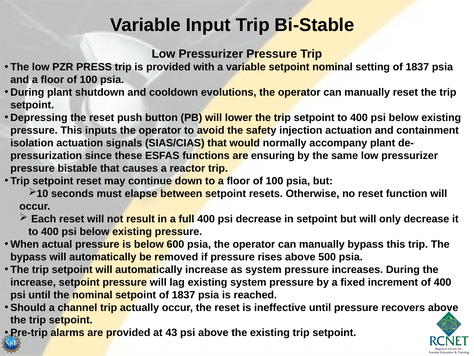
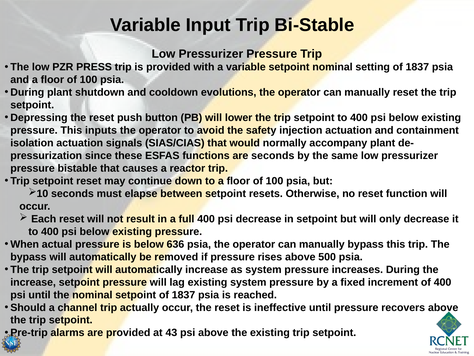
are ensuring: ensuring -> seconds (273, 155)
600: 600 -> 636 (175, 244)
